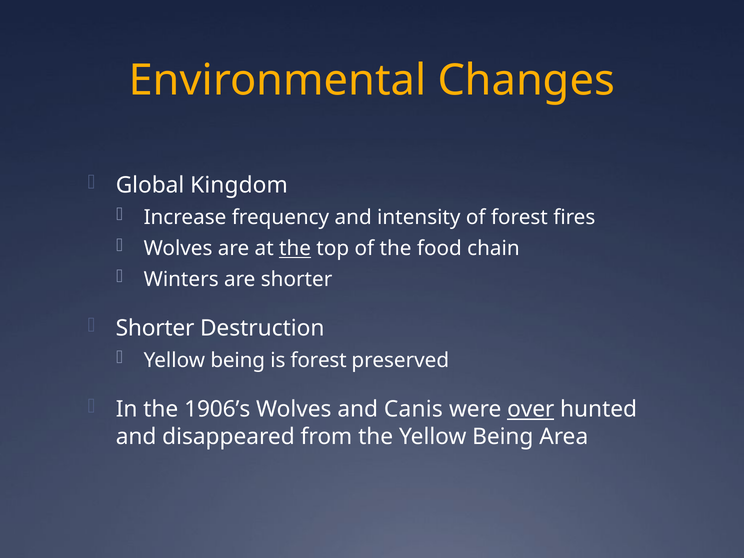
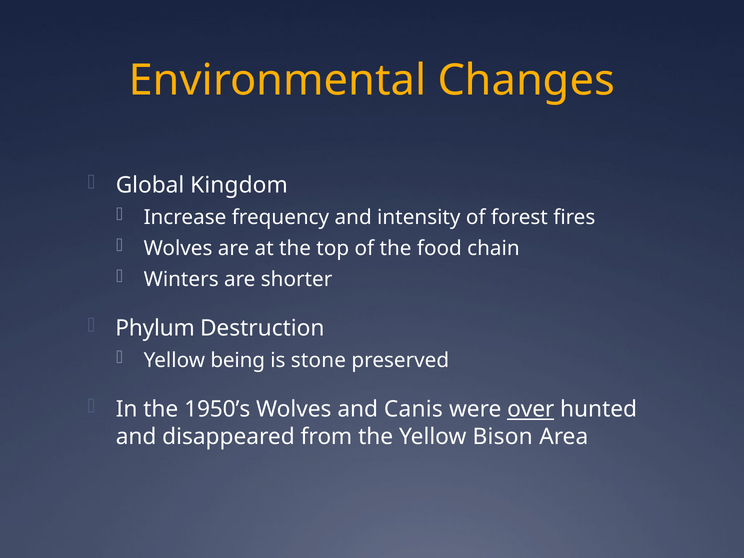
the underline: present -> none (295, 248)
Shorter: Shorter -> Phylum (155, 328)
is forest: forest -> stone (318, 361)
1906’s: 1906’s -> 1950’s (217, 409)
the Yellow Being: Being -> Bison (503, 437)
